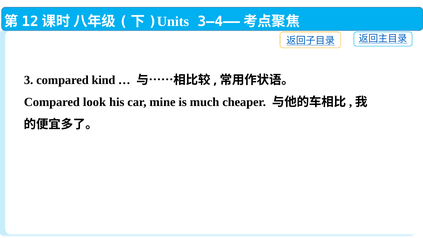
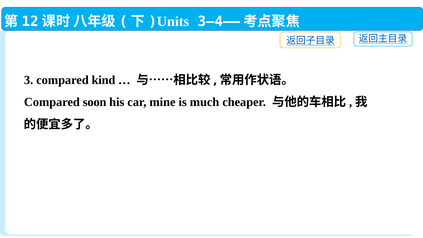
look: look -> soon (95, 102)
